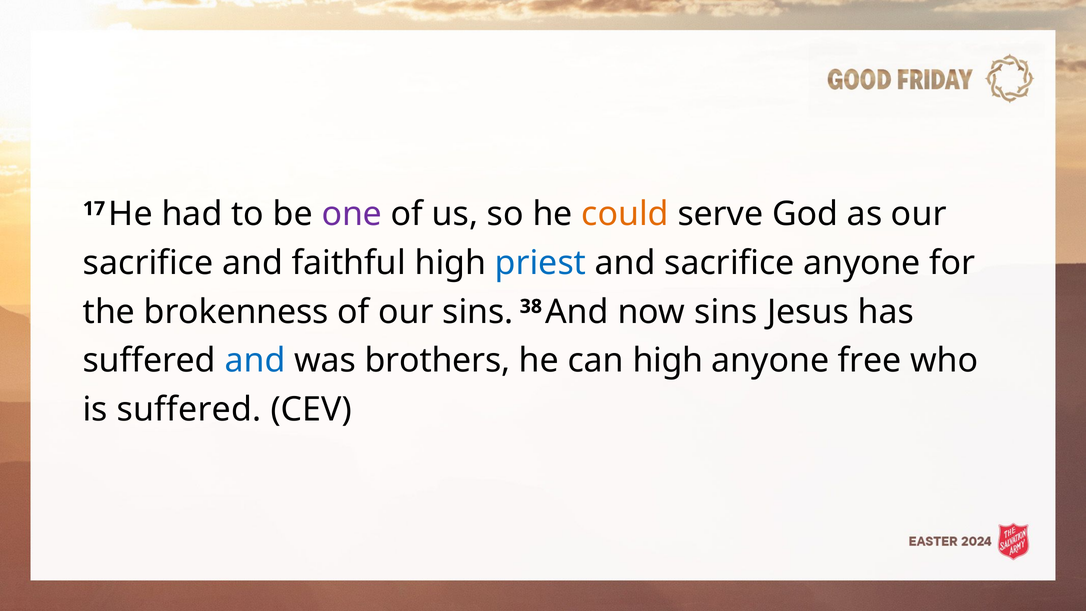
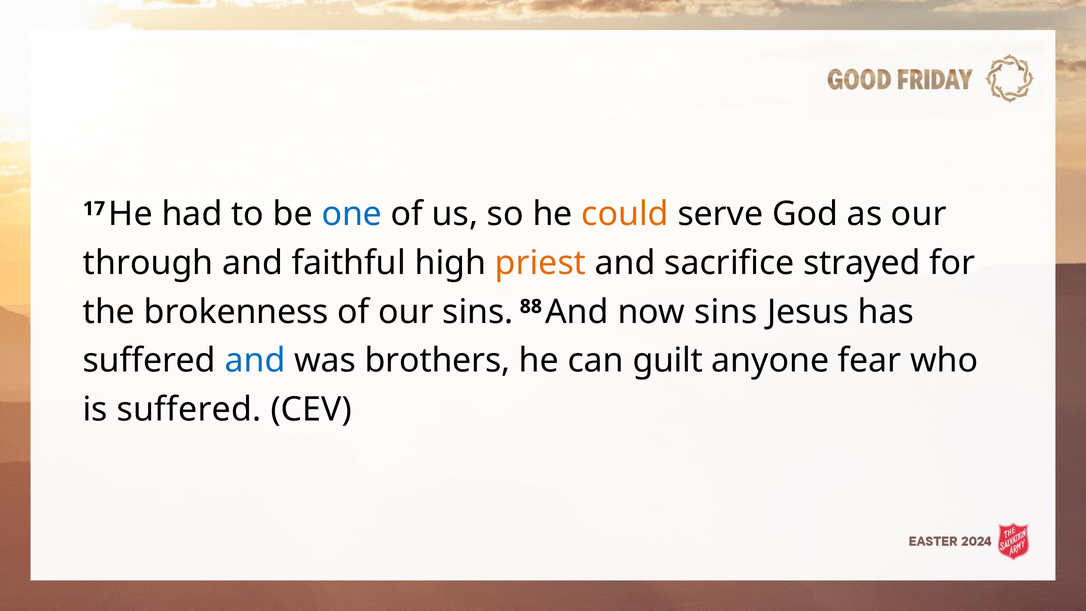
one colour: purple -> blue (352, 214)
sacrifice: sacrifice -> through (148, 263)
priest colour: blue -> orange (540, 263)
sacrifice anyone: anyone -> strayed (862, 263)
38: 38 -> 88 (531, 306)
can high: high -> guilt (668, 361)
free: free -> fear (870, 361)
